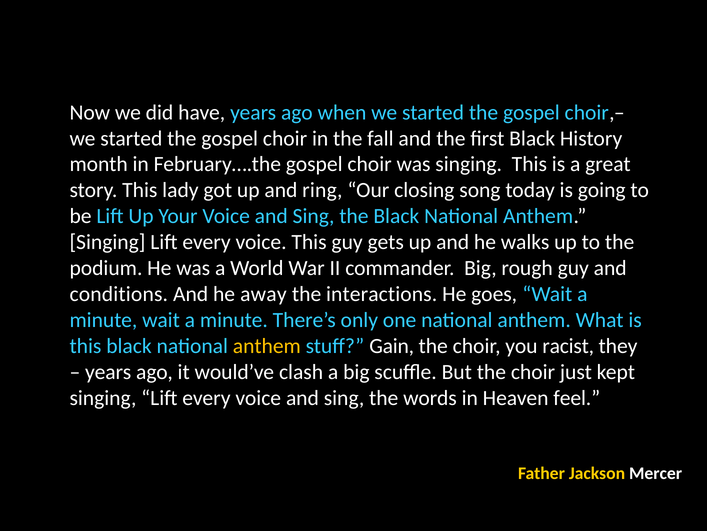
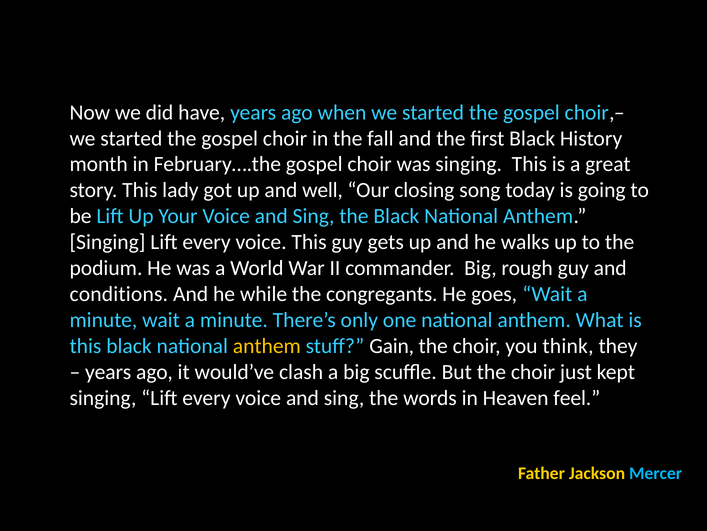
ring: ring -> well (323, 190)
away: away -> while (264, 294)
interactions: interactions -> congregants (382, 294)
racist: racist -> think (568, 346)
Mercer colour: white -> light blue (656, 473)
